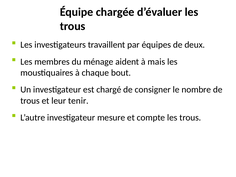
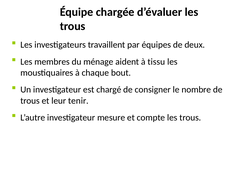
mais: mais -> tissu (156, 62)
